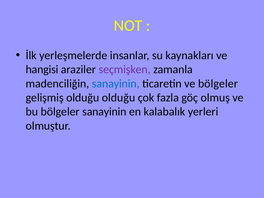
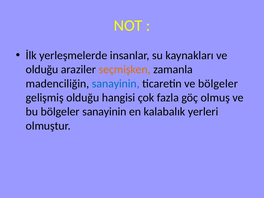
hangisi: hangisi -> olduğu (42, 69)
seçmişken colour: purple -> orange (125, 69)
olduğu olduğu: olduğu -> hangisi (119, 98)
